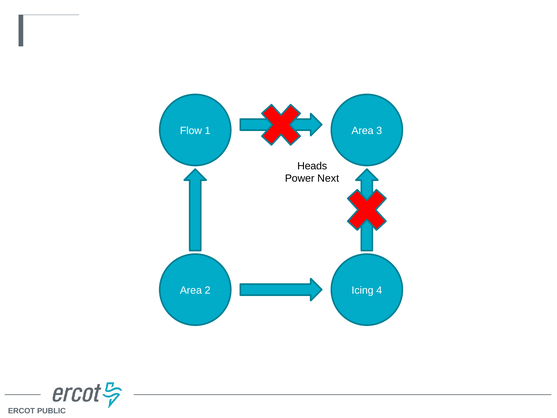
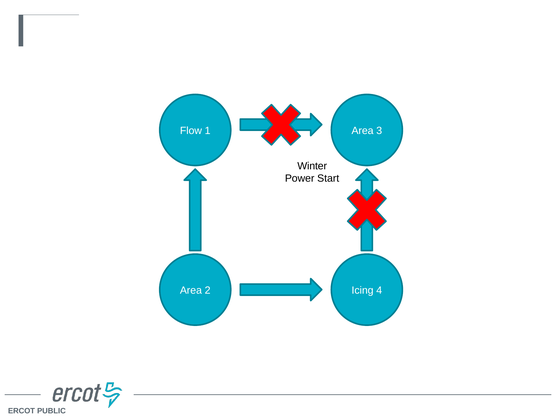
Heads: Heads -> Winter (312, 166)
Next: Next -> Start (328, 178)
